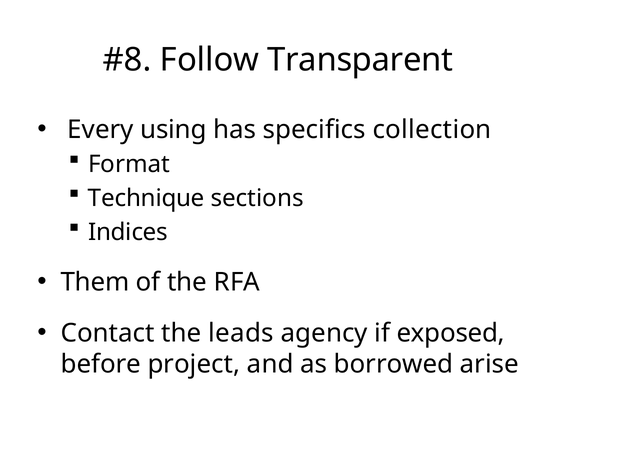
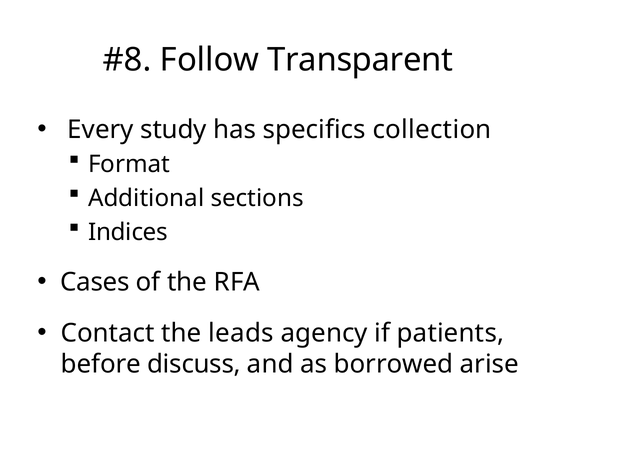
using: using -> study (173, 130)
Technique: Technique -> Additional (146, 198)
Them: Them -> Cases (95, 282)
exposed: exposed -> patients (450, 333)
project: project -> discuss (194, 364)
